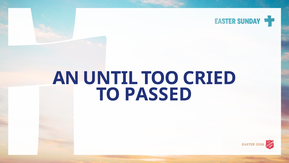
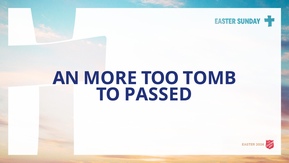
UNTIL: UNTIL -> MORE (110, 78)
CRIED: CRIED -> TOMB (209, 78)
